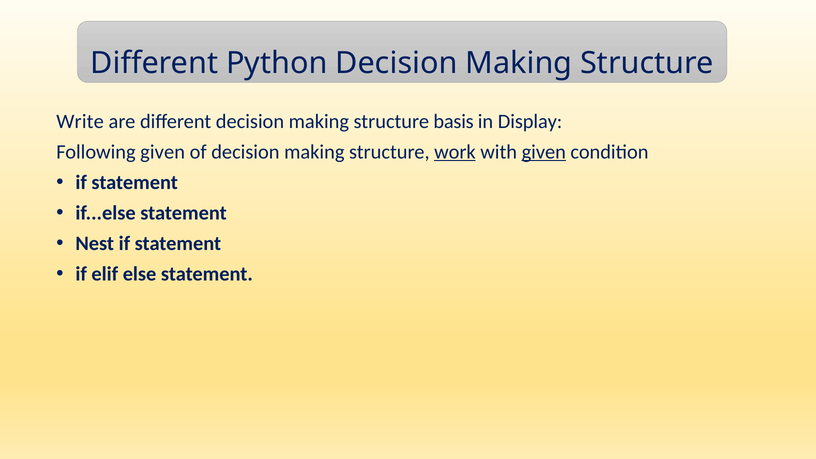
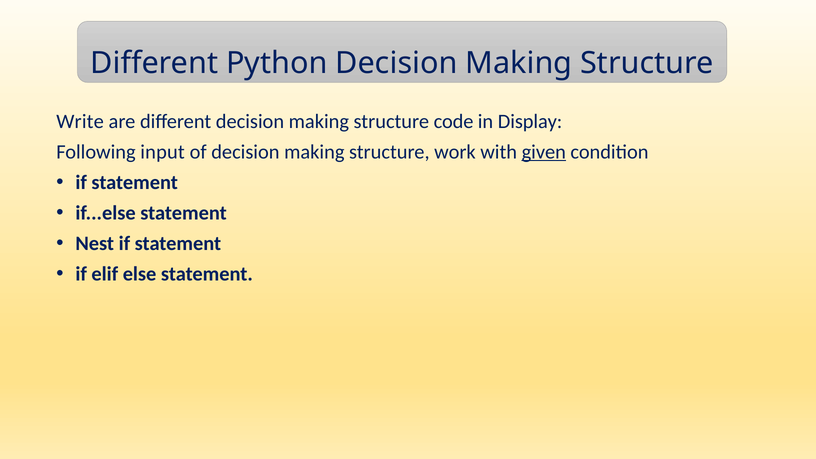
basis: basis -> code (454, 121)
Following given: given -> input (163, 152)
work underline: present -> none (455, 152)
